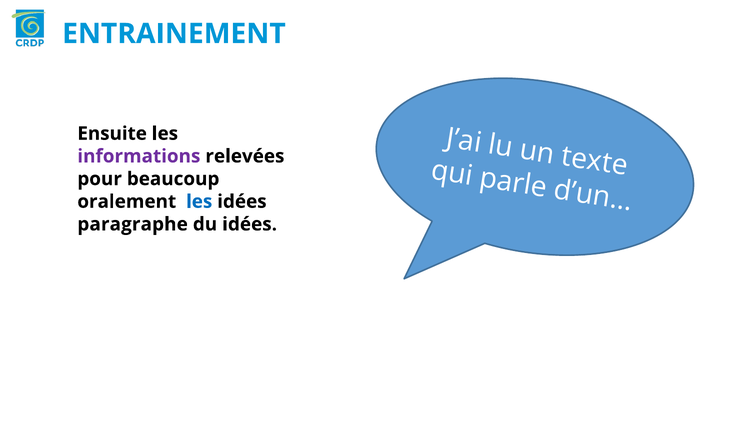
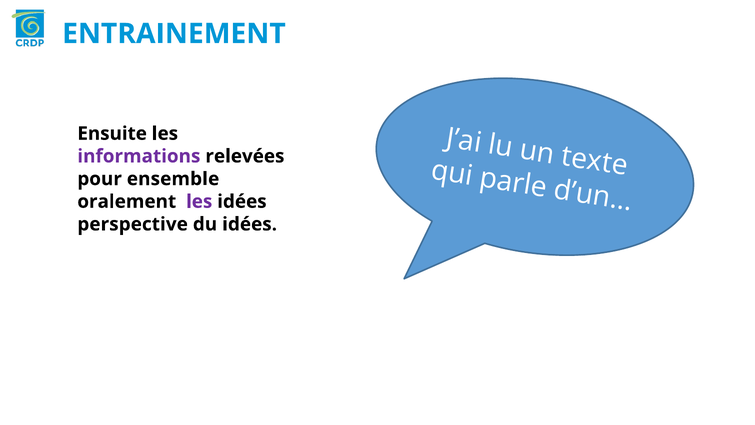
beaucoup: beaucoup -> ensemble (173, 179)
les colour: blue -> purple (199, 201)
paragraphe: paragraphe -> perspective (133, 224)
